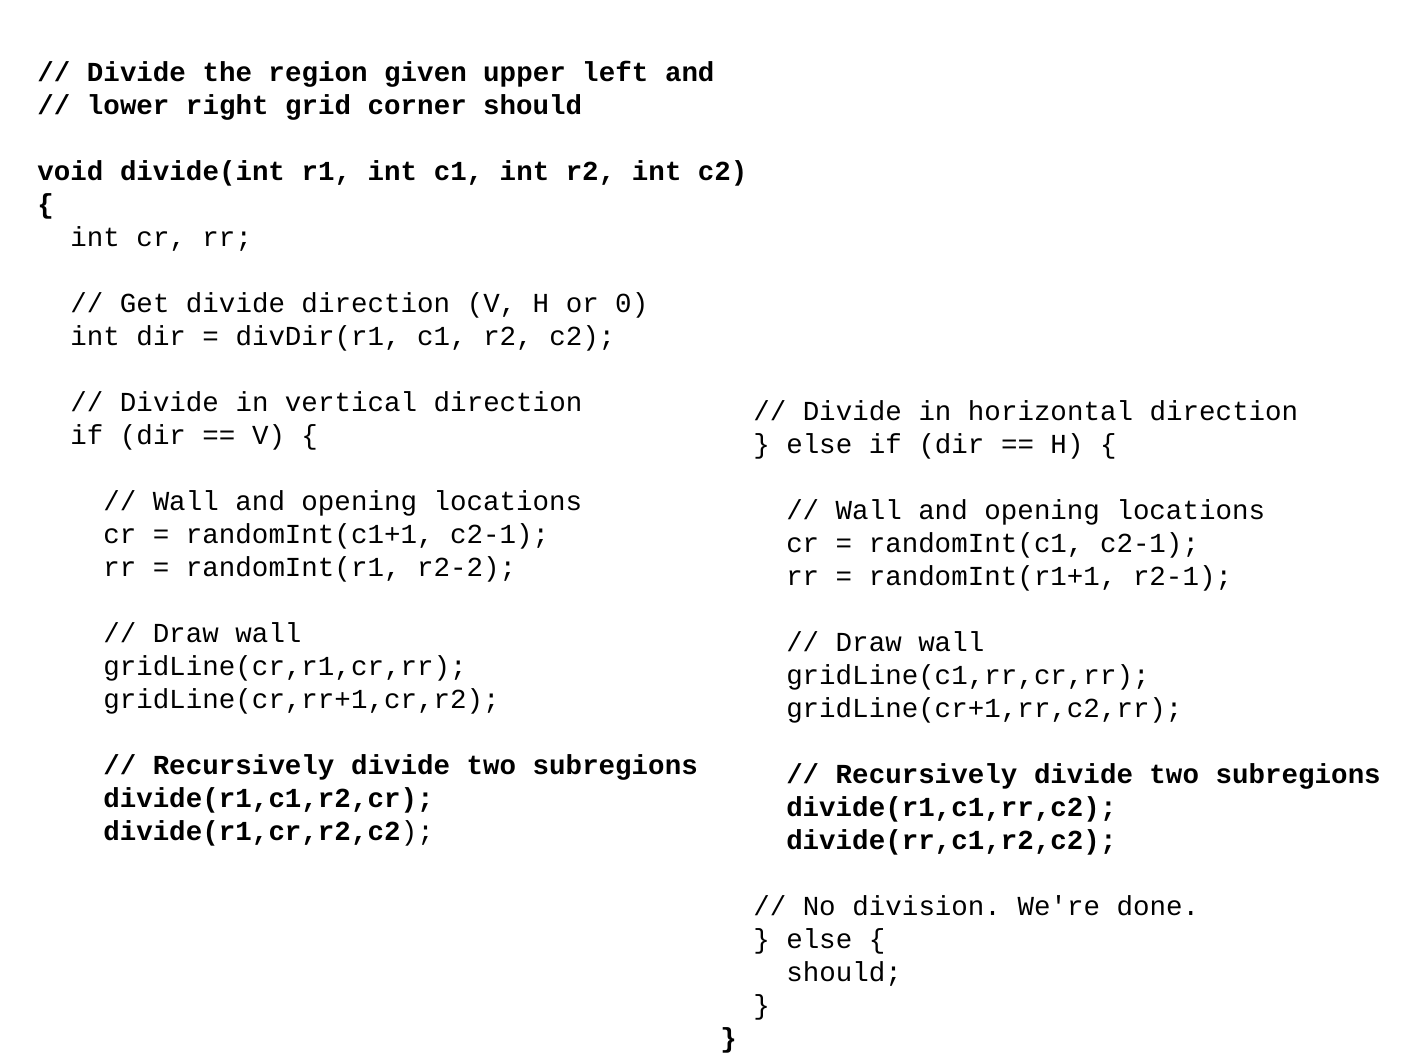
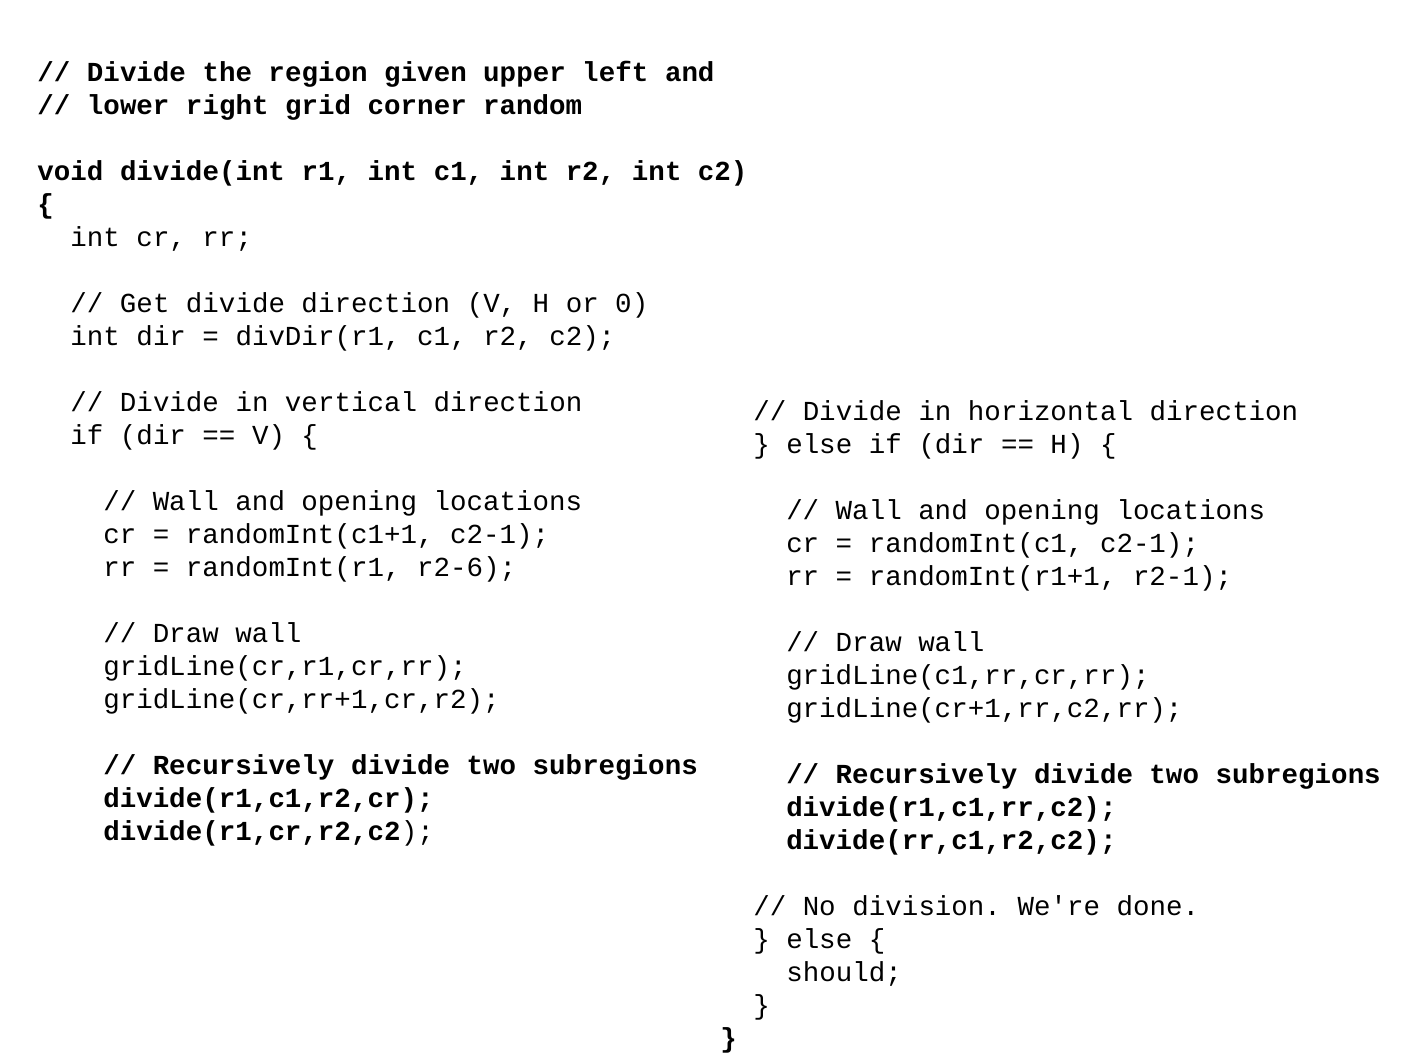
corner should: should -> random (533, 105)
r2-2: r2-2 -> r2-6 (467, 567)
